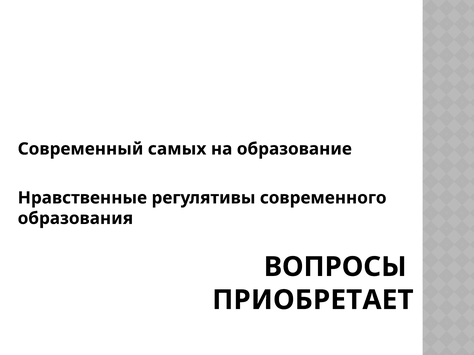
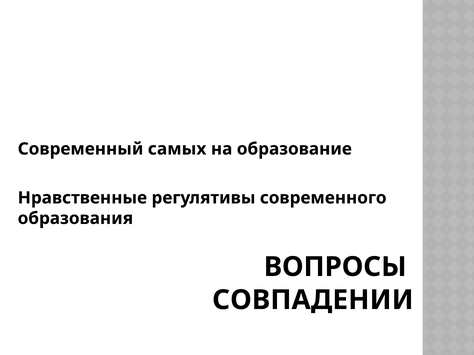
ПРИОБРЕТАЕТ: ПРИОБРЕТАЕТ -> СОВПАДЕНИИ (313, 300)
